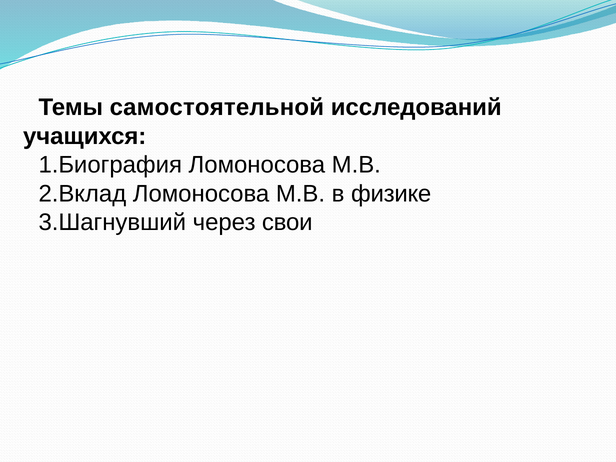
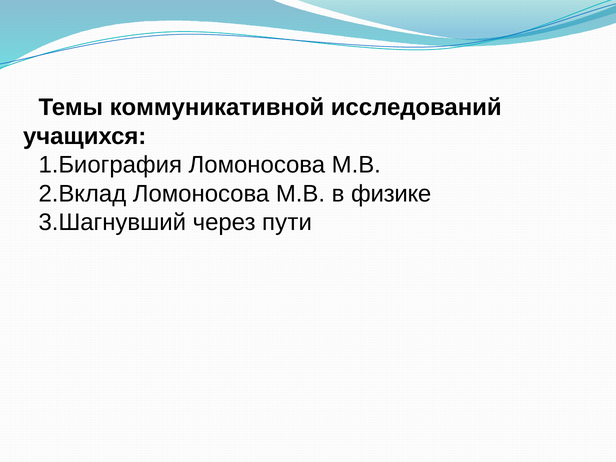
самостоятельной: самостоятельной -> коммуникативной (217, 107)
свои: свои -> пути (287, 223)
